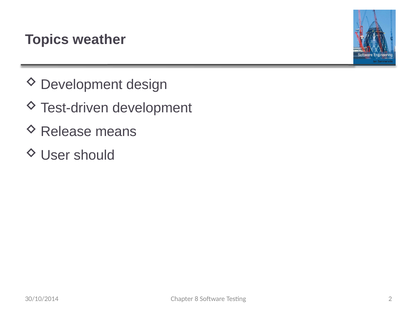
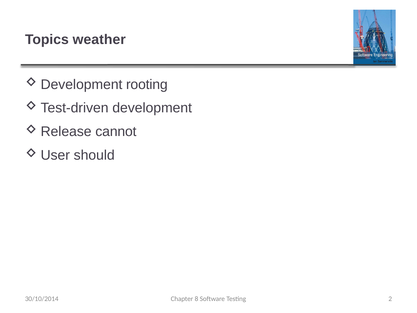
design: design -> rooting (147, 84)
means: means -> cannot (116, 132)
